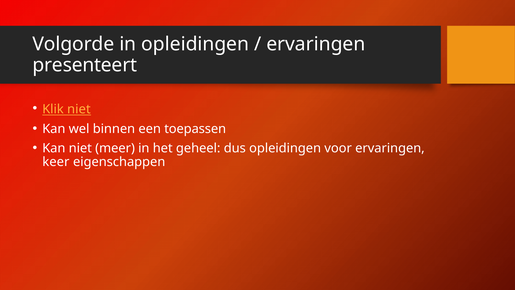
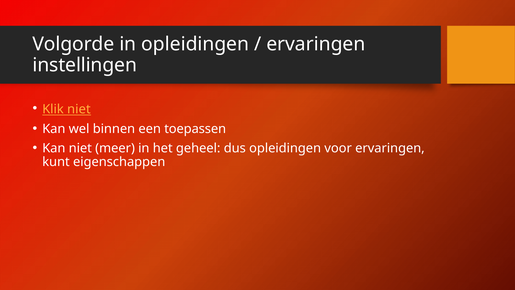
presenteert: presenteert -> instellingen (85, 65)
keer: keer -> kunt (56, 162)
